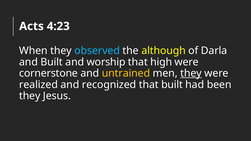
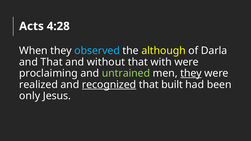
4:23: 4:23 -> 4:28 (58, 26)
and Built: Built -> That (52, 62)
worship: worship -> without (106, 62)
high: high -> with (161, 62)
cornerstone: cornerstone -> proclaiming (48, 73)
untrained colour: yellow -> light green (126, 73)
recognized underline: none -> present (109, 85)
they: they -> only (30, 96)
